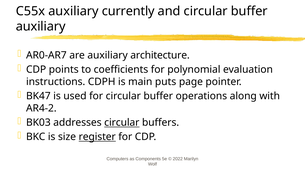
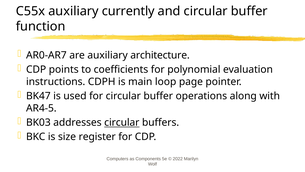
auxiliary: auxiliary -> function (41, 26)
puts: puts -> loop (166, 82)
AR4-2: AR4-2 -> AR4-5 (41, 108)
register underline: present -> none (97, 136)
